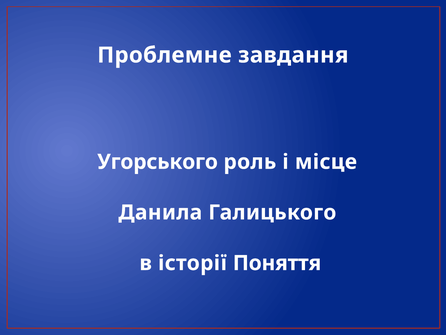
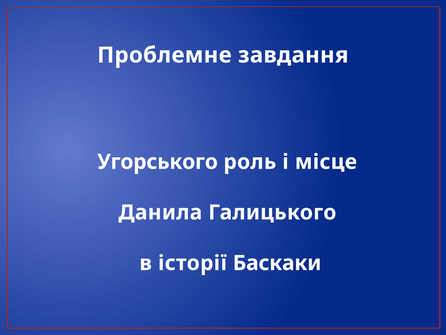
Поняття: Поняття -> Баскаки (277, 263)
